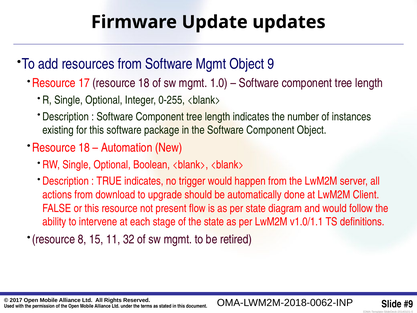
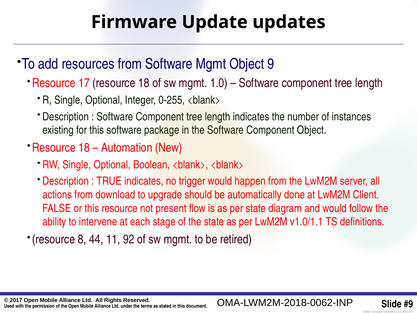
15: 15 -> 44 (96, 239)
32: 32 -> 92 (129, 239)
